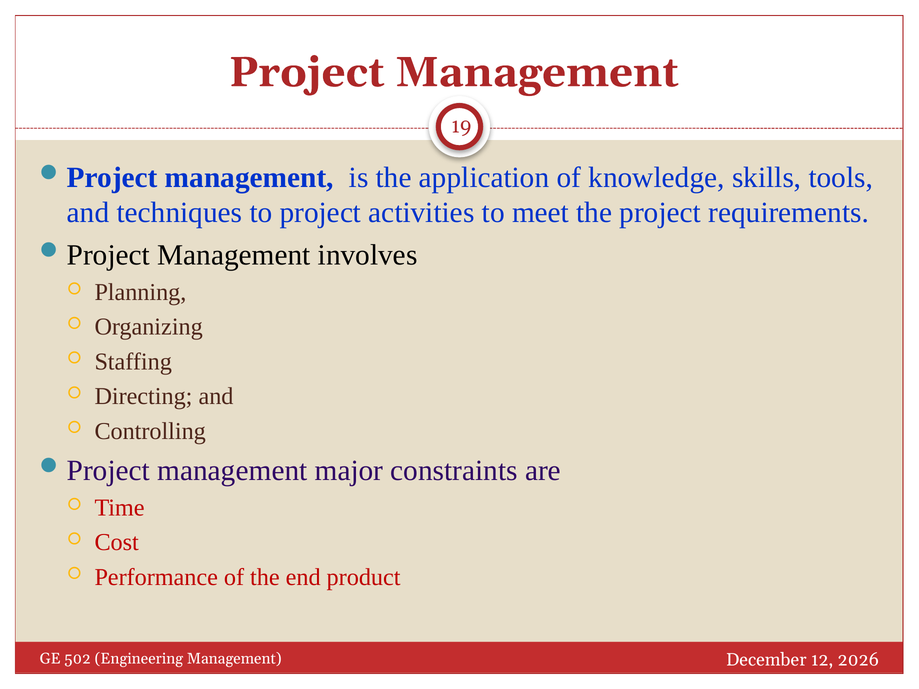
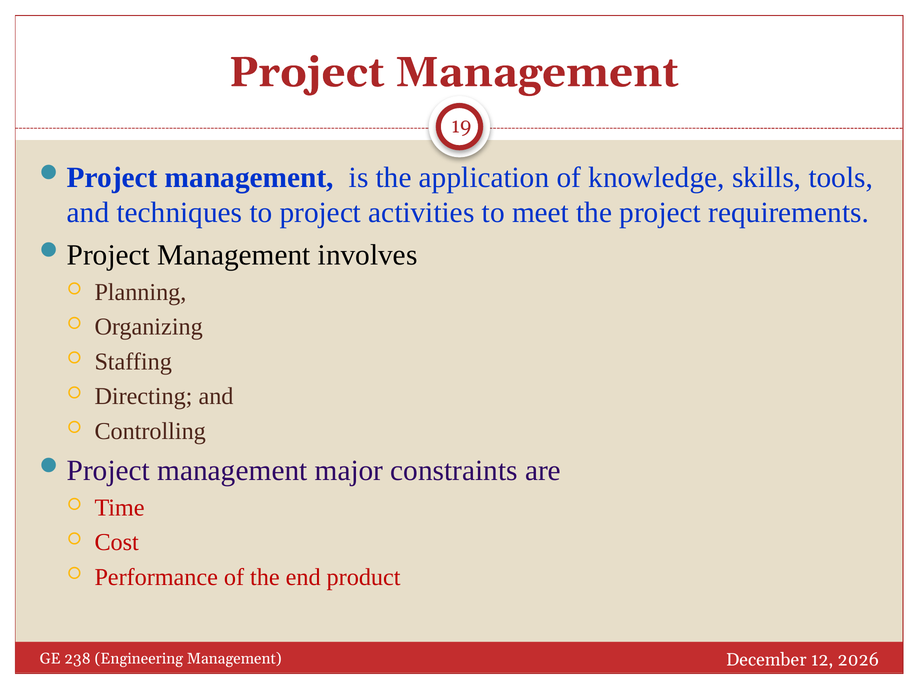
502: 502 -> 238 (78, 659)
